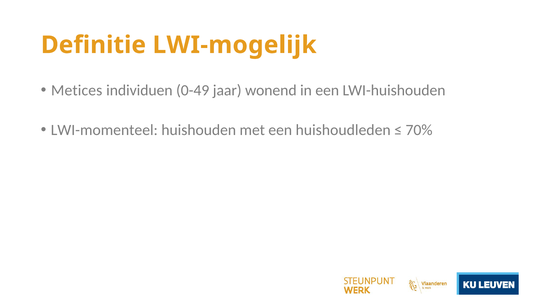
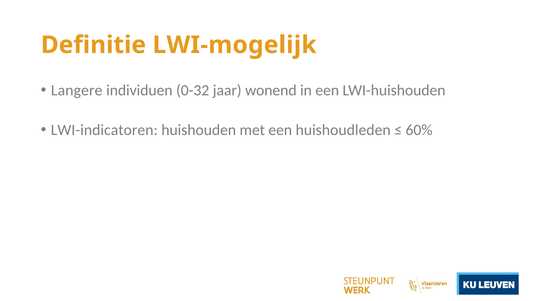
Metices: Metices -> Langere (77, 90)
0-49: 0-49 -> 0-32 (193, 90)
LWI-momenteel: LWI-momenteel -> LWI-indicatoren (104, 130)
70%: 70% -> 60% (419, 130)
